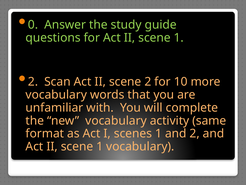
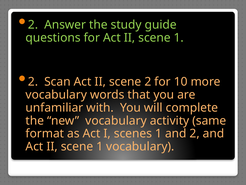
0: 0 -> 2 (33, 25)
